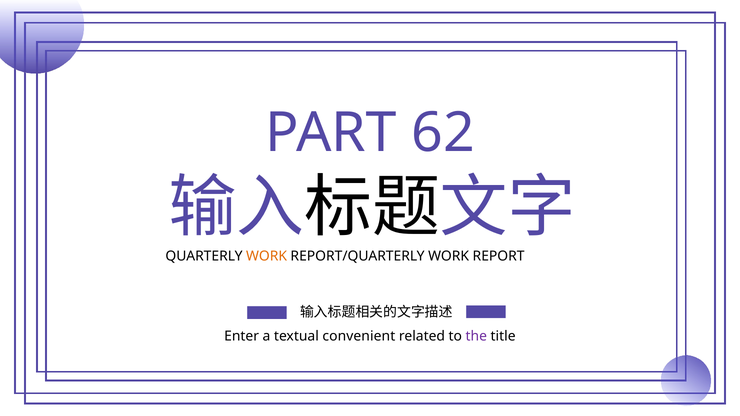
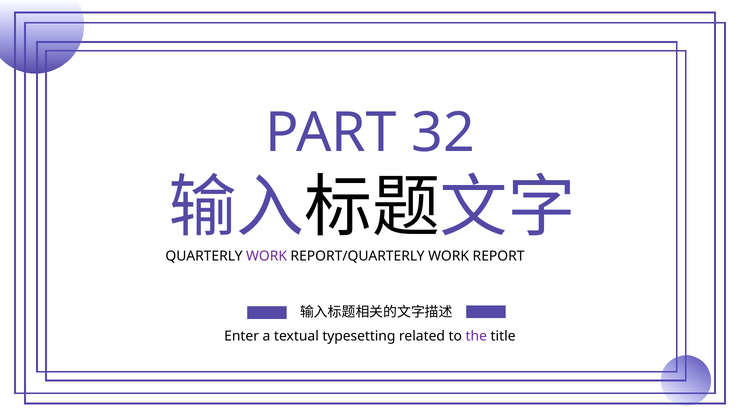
62: 62 -> 32 (443, 133)
WORK colour: orange -> purple (267, 256)
convenient: convenient -> typesetting (359, 336)
